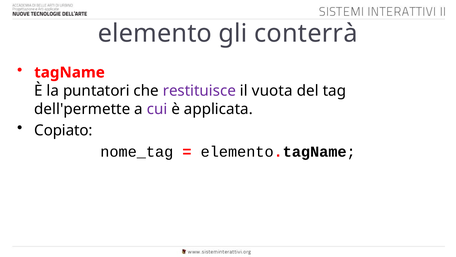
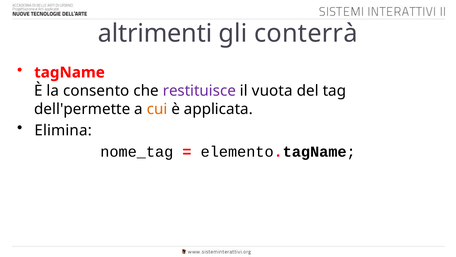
elemento: elemento -> altrimenti (155, 33)
puntatori: puntatori -> consento (96, 91)
cui colour: purple -> orange (157, 109)
Copiato: Copiato -> Elimina (63, 130)
